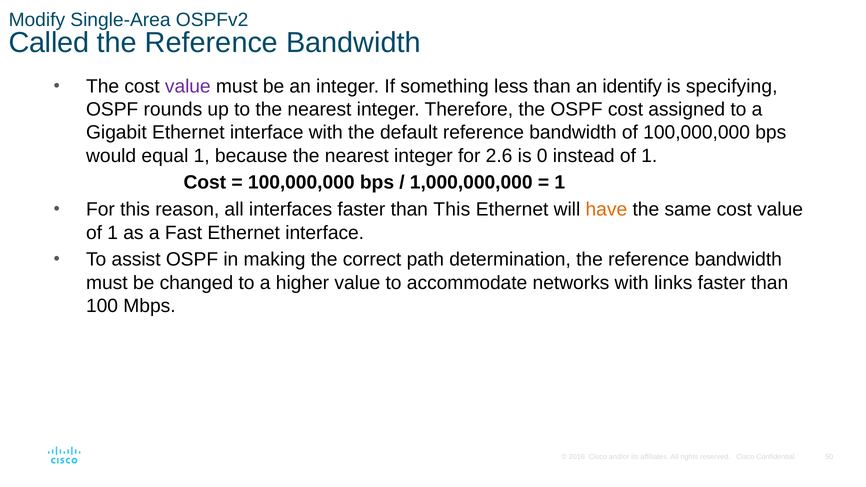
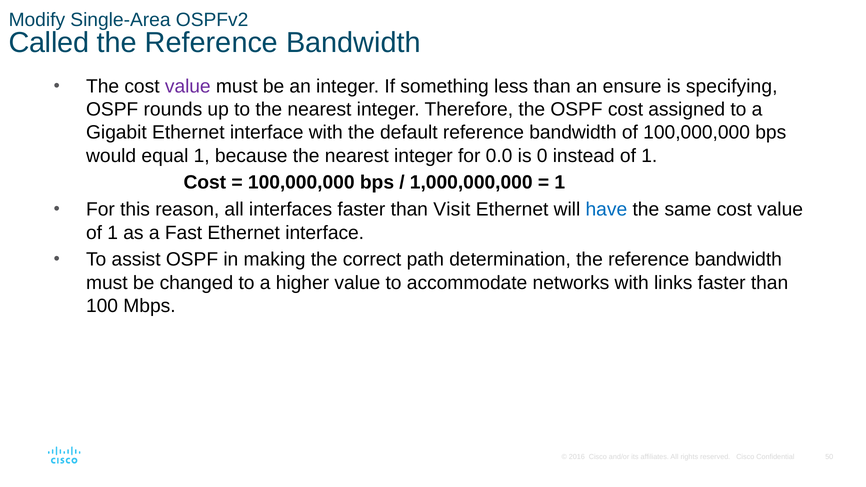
identify: identify -> ensure (632, 87)
2.6: 2.6 -> 0.0 (499, 156)
than This: This -> Visit (452, 210)
have colour: orange -> blue (606, 210)
